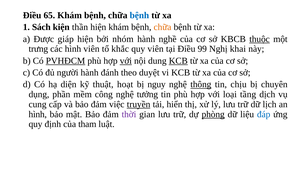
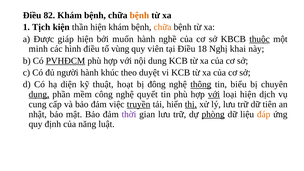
65: 65 -> 82 (49, 15)
bệnh colour: blue -> orange (139, 15)
Sách: Sách -> Tịch (41, 27)
nhóm: nhóm -> muốn (123, 39)
trưng: trưng -> minh (38, 49)
hình viên: viên -> điều (91, 49)
khắc: khắc -> vùng (120, 49)
99: 99 -> 18 (202, 49)
với underline: present -> none (126, 61)
KCB underline: present -> none (178, 61)
đánh: đánh -> khúc (110, 73)
nguy: nguy -> đông (157, 84)
chịu: chịu -> biểu (239, 84)
dụng underline: none -> present (39, 94)
tưởng: tưởng -> quyết (147, 94)
với underline: none -> present (214, 94)
loại tầng: tầng -> hiện (248, 94)
thị underline: none -> present (191, 104)
lịch: lịch -> tiên (270, 104)
hình: hình -> nhật (38, 114)
đáp colour: blue -> orange (264, 114)
tham: tham -> năng (87, 124)
